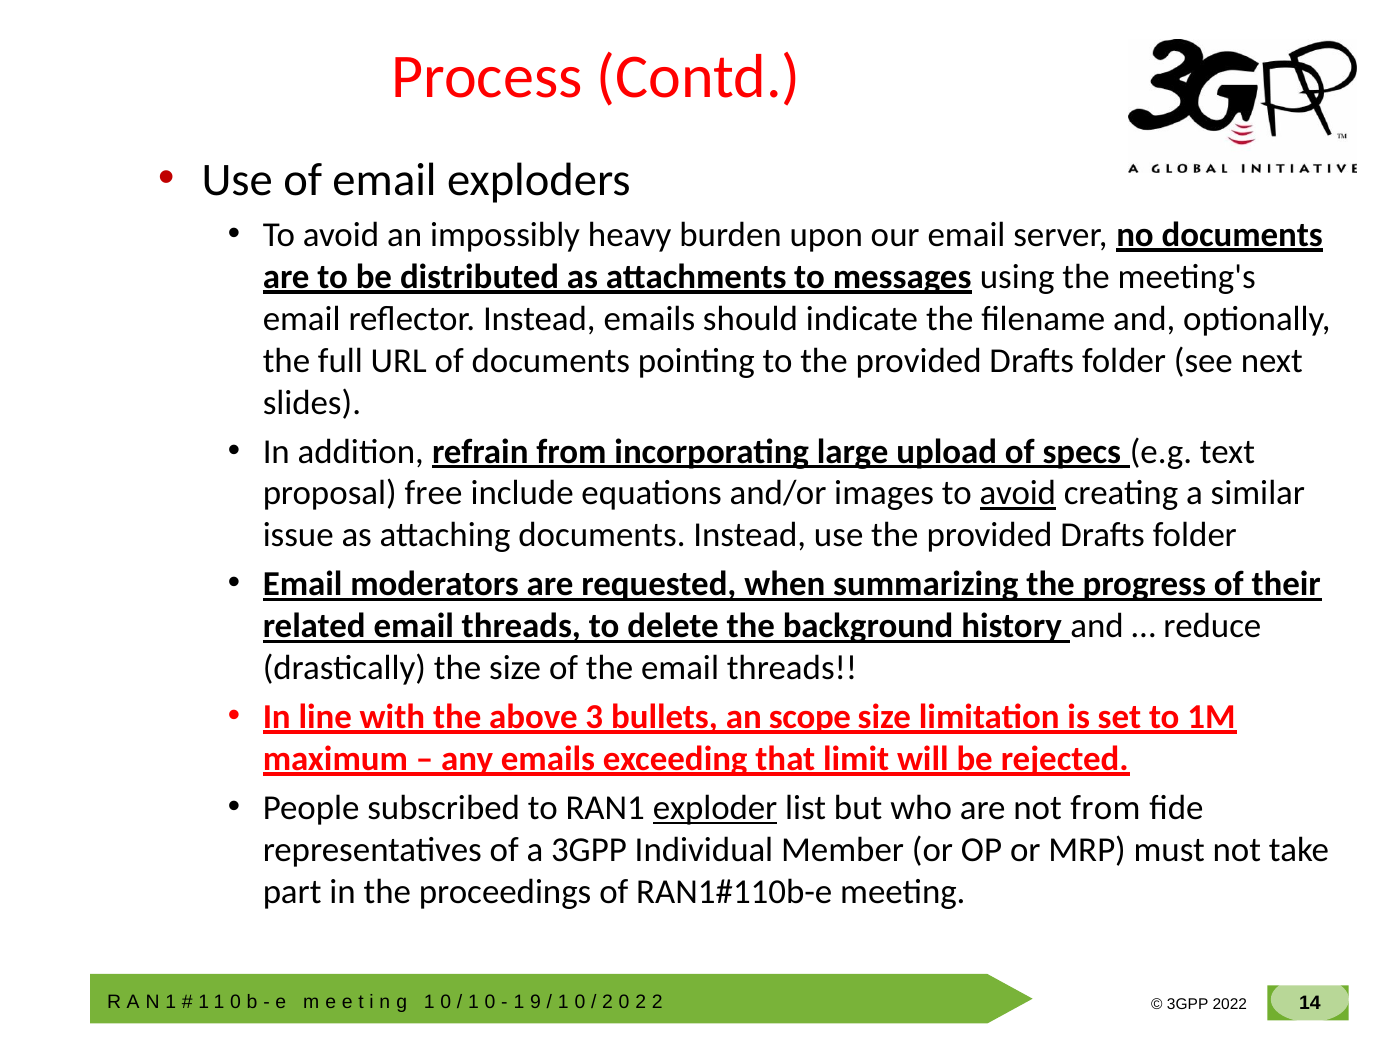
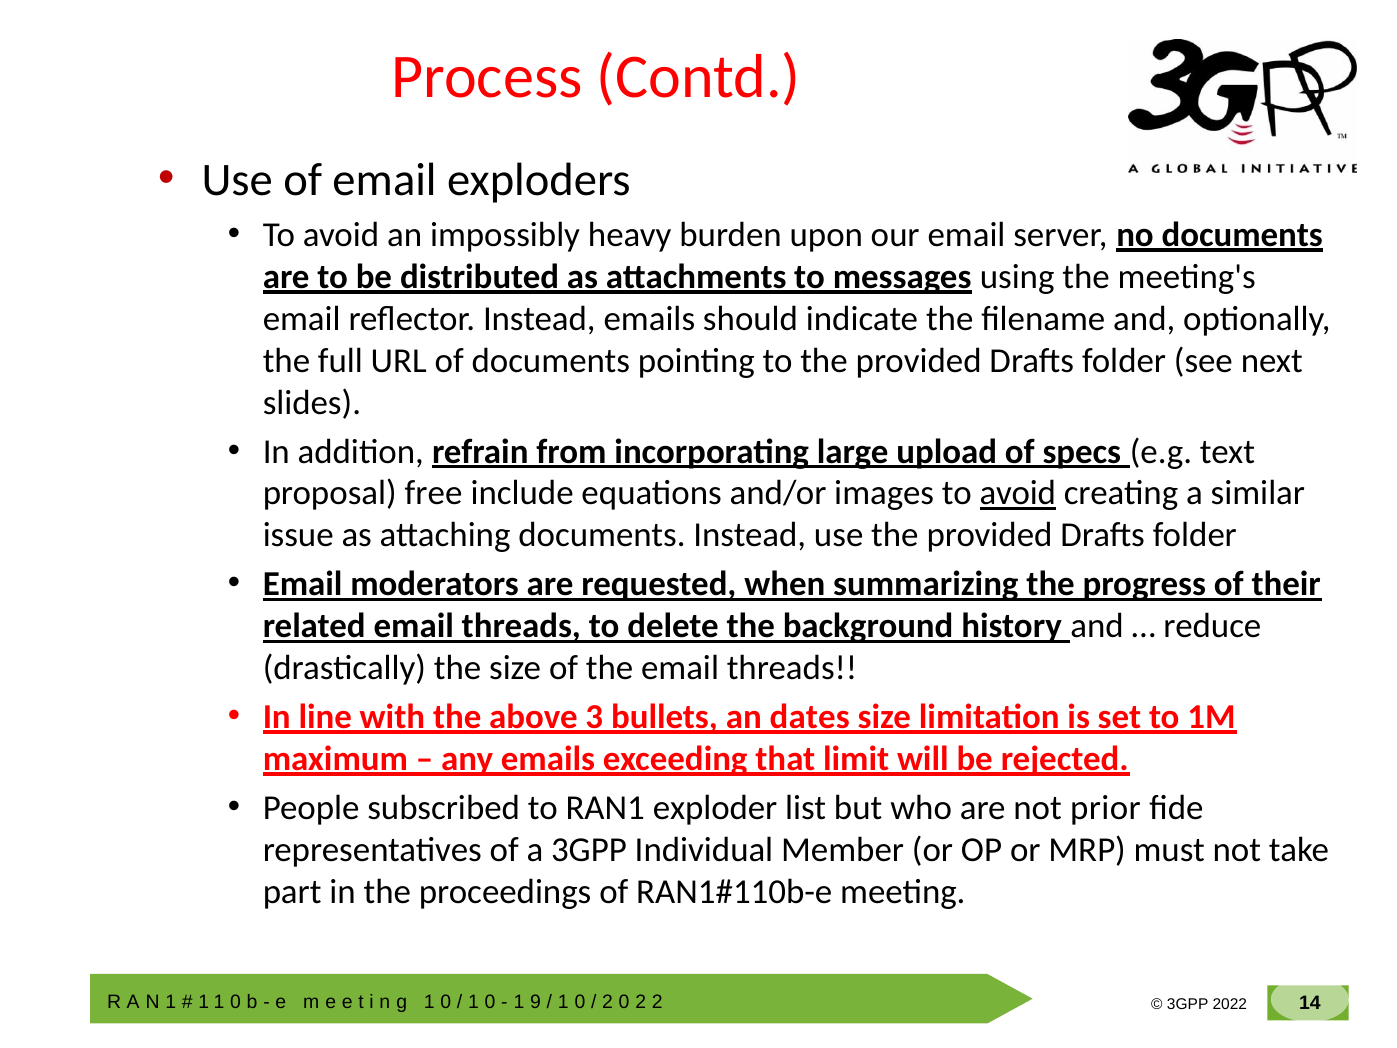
scope: scope -> dates (810, 717)
exploder underline: present -> none (715, 808)
not from: from -> prior (1105, 808)
